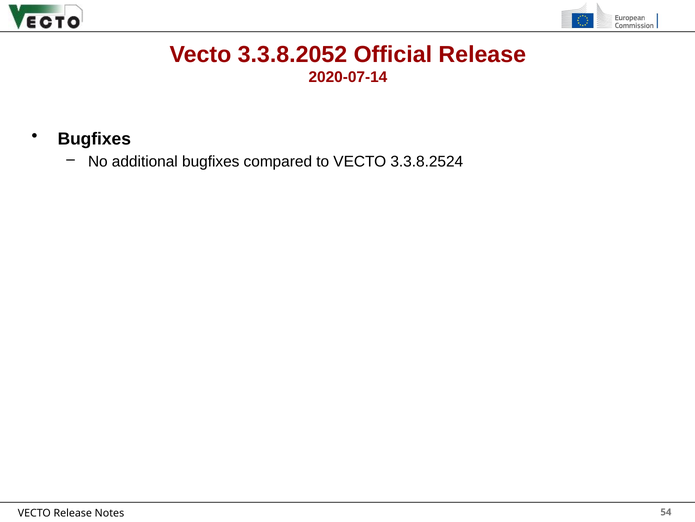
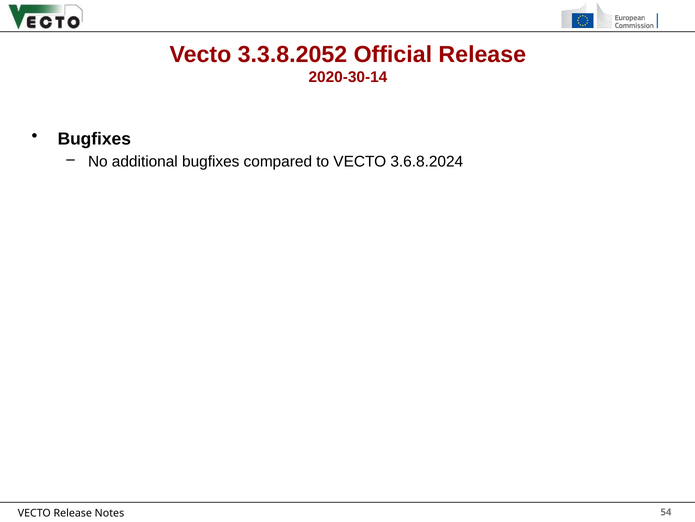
2020-07-14: 2020-07-14 -> 2020-30-14 (348, 77)
3.3.8.2524: 3.3.8.2524 -> 3.6.8.2024 (427, 162)
